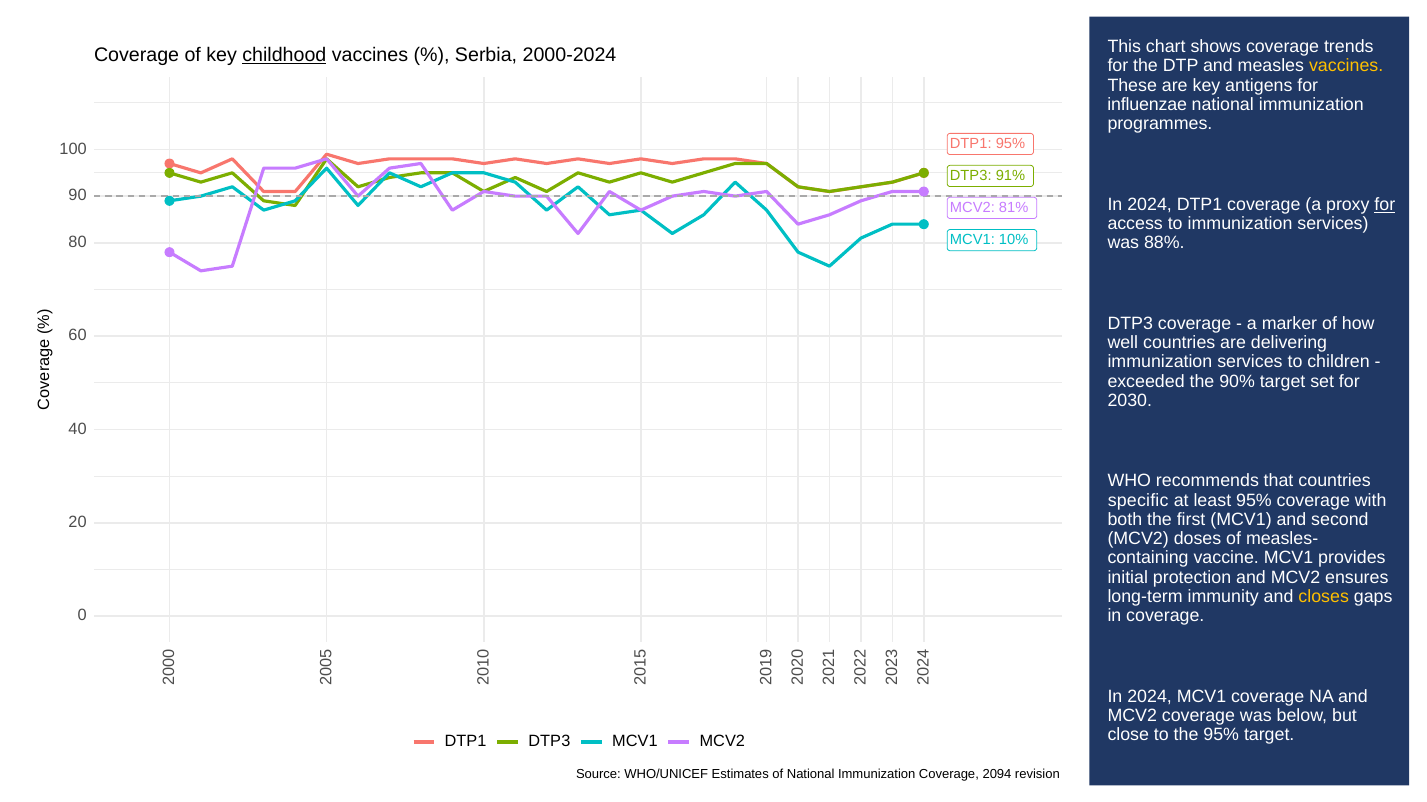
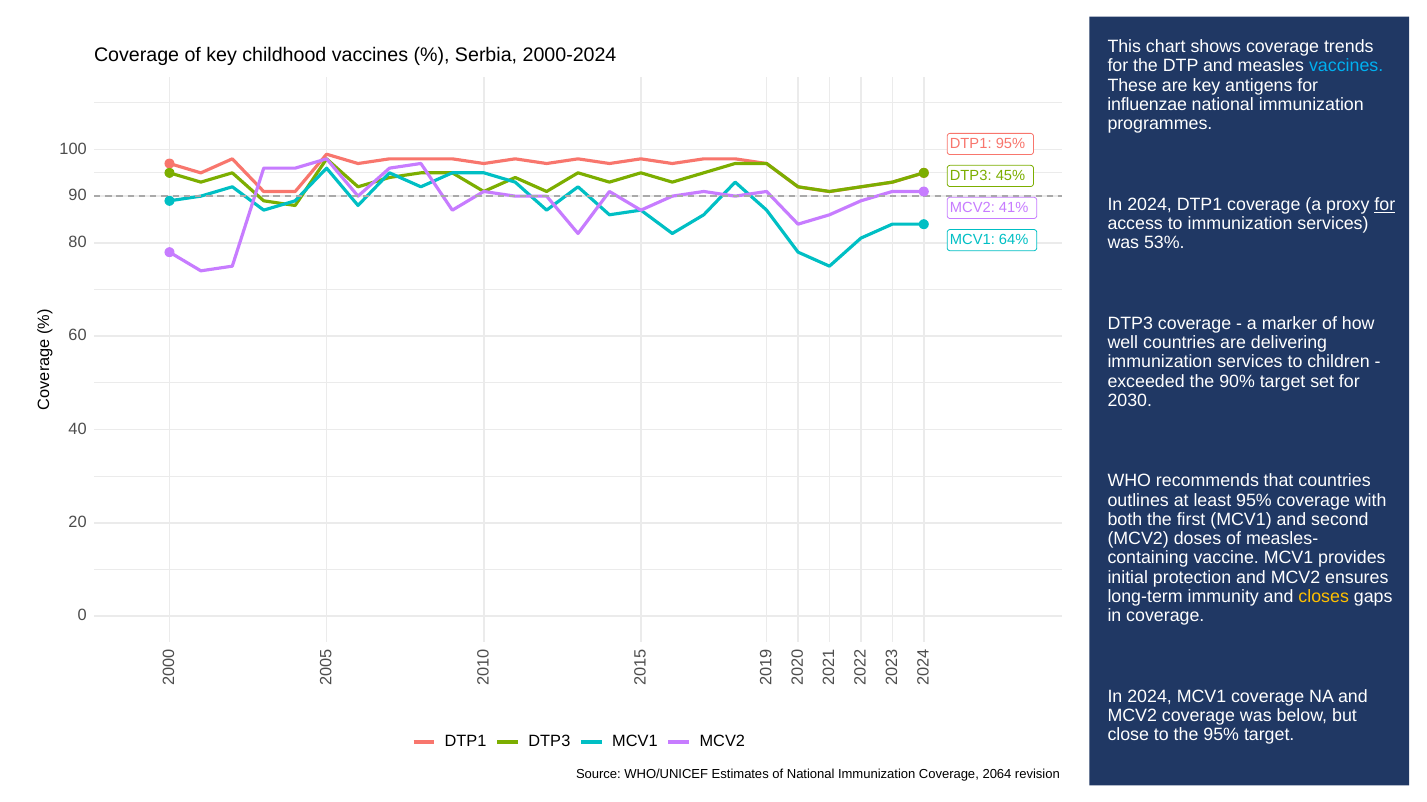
childhood underline: present -> none (284, 55)
vaccines colour: yellow -> light blue (1346, 66)
91%: 91% -> 45% (1011, 175)
81%: 81% -> 41% (1014, 207)
10%: 10% -> 64% (1014, 240)
88%: 88% -> 53% (1164, 243)
specific: specific -> outlines (1138, 501)
2094: 2094 -> 2064 (997, 775)
